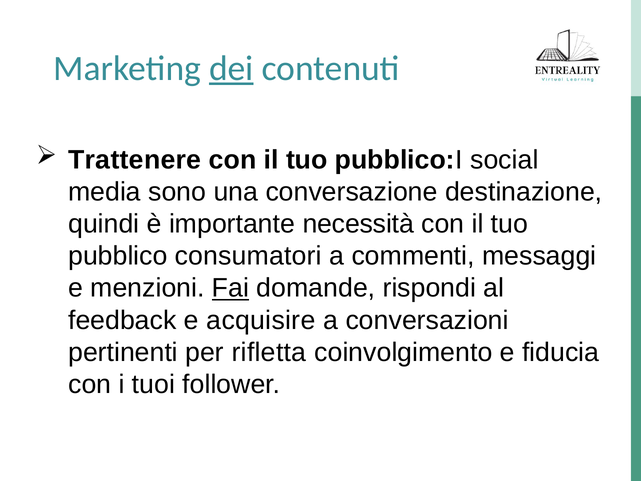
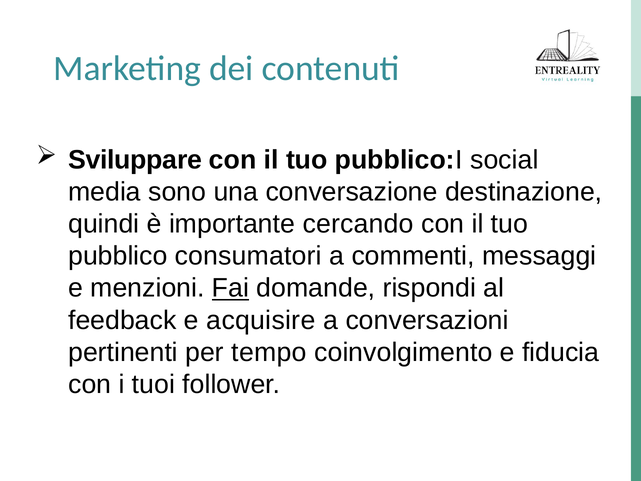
dei underline: present -> none (231, 68)
Trattenere: Trattenere -> Sviluppare (135, 160)
necessità: necessità -> cercando (358, 224)
rifletta: rifletta -> tempo (269, 352)
